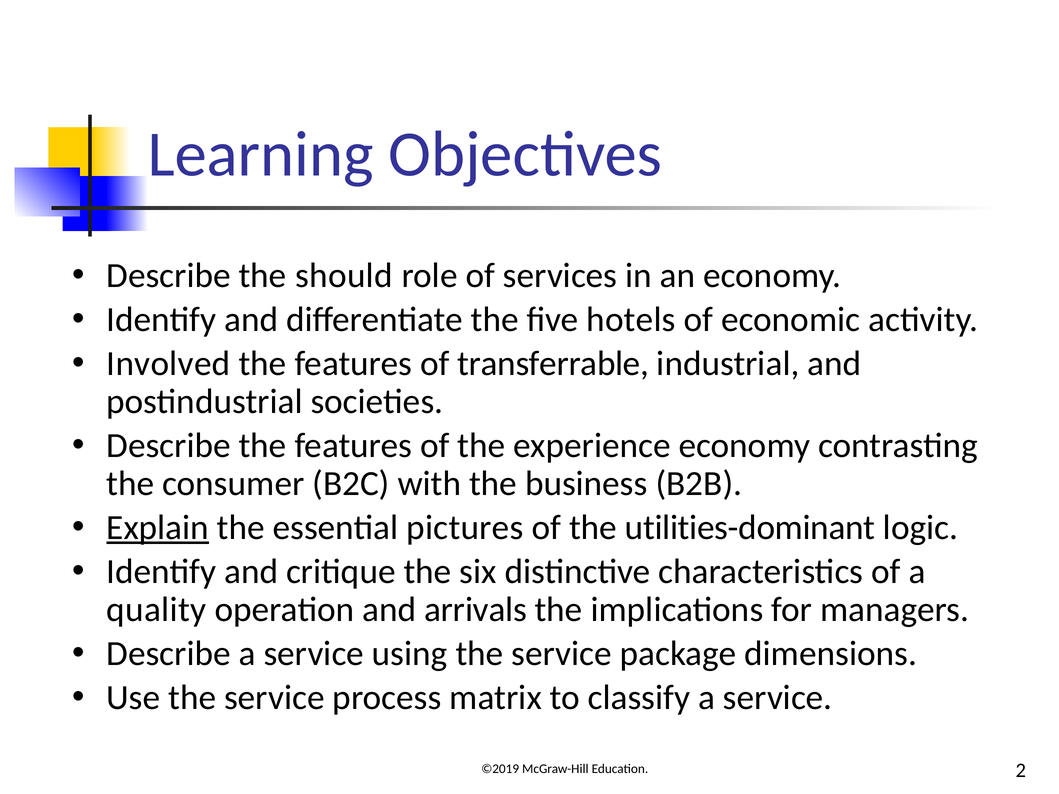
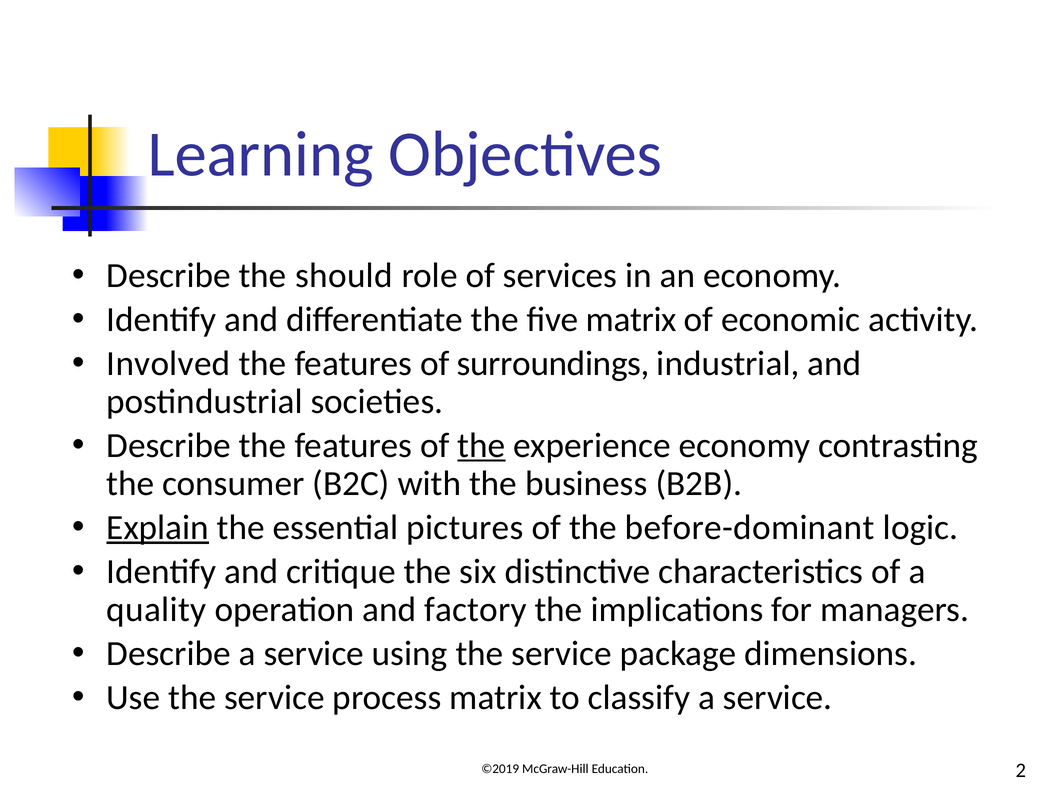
five hotels: hotels -> matrix (631, 320)
transferrable: transferrable -> surroundings (553, 363)
the underline: none -> present (481, 446)
utilities-dominant: utilities-dominant -> before-dominant (750, 528)
arrivals: arrivals -> factory (475, 610)
